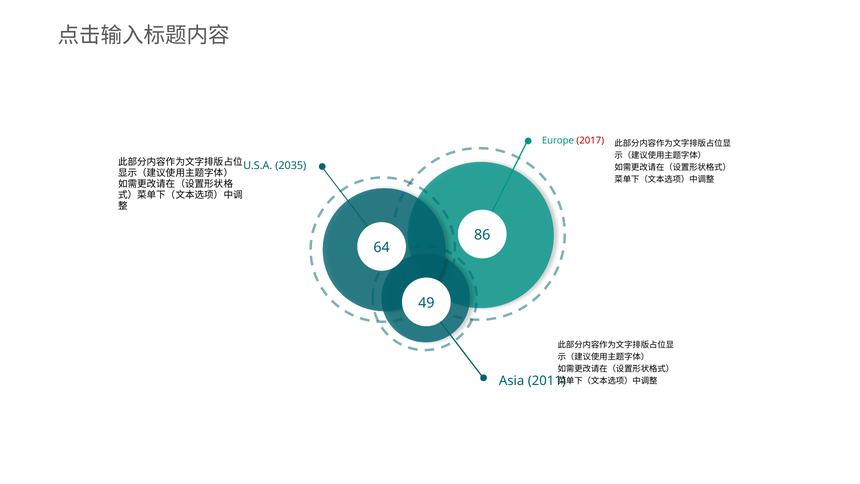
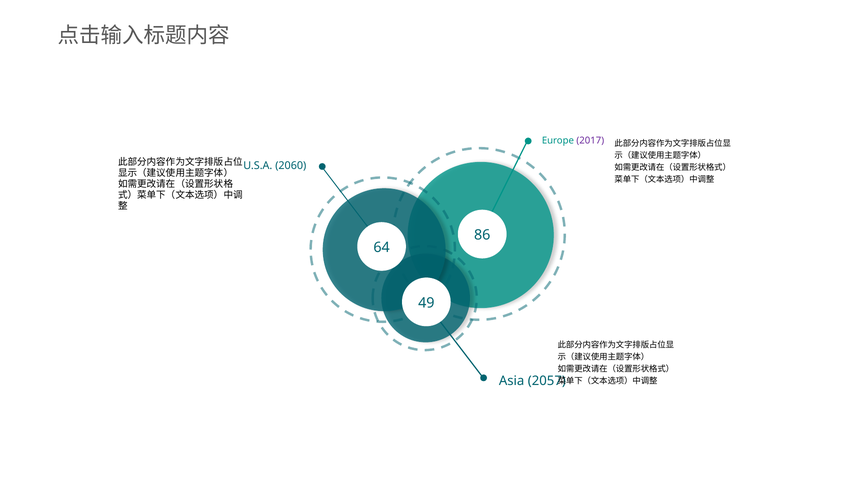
2017 colour: red -> purple (590, 140)
2035: 2035 -> 2060 (291, 166)
2011: 2011 -> 2057 (547, 381)
